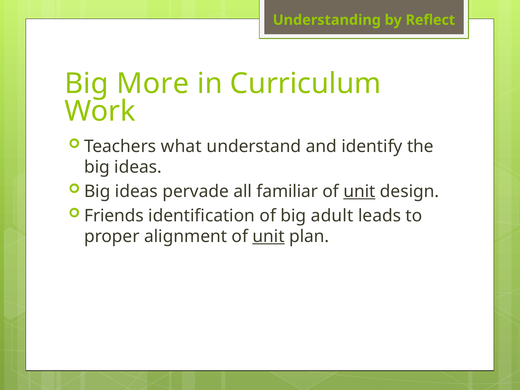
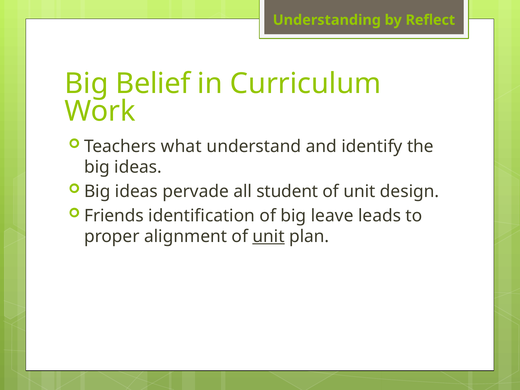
More: More -> Belief (153, 84)
familiar: familiar -> student (287, 191)
unit underline: present -> none (359, 191)
adult: adult -> leave (332, 216)
